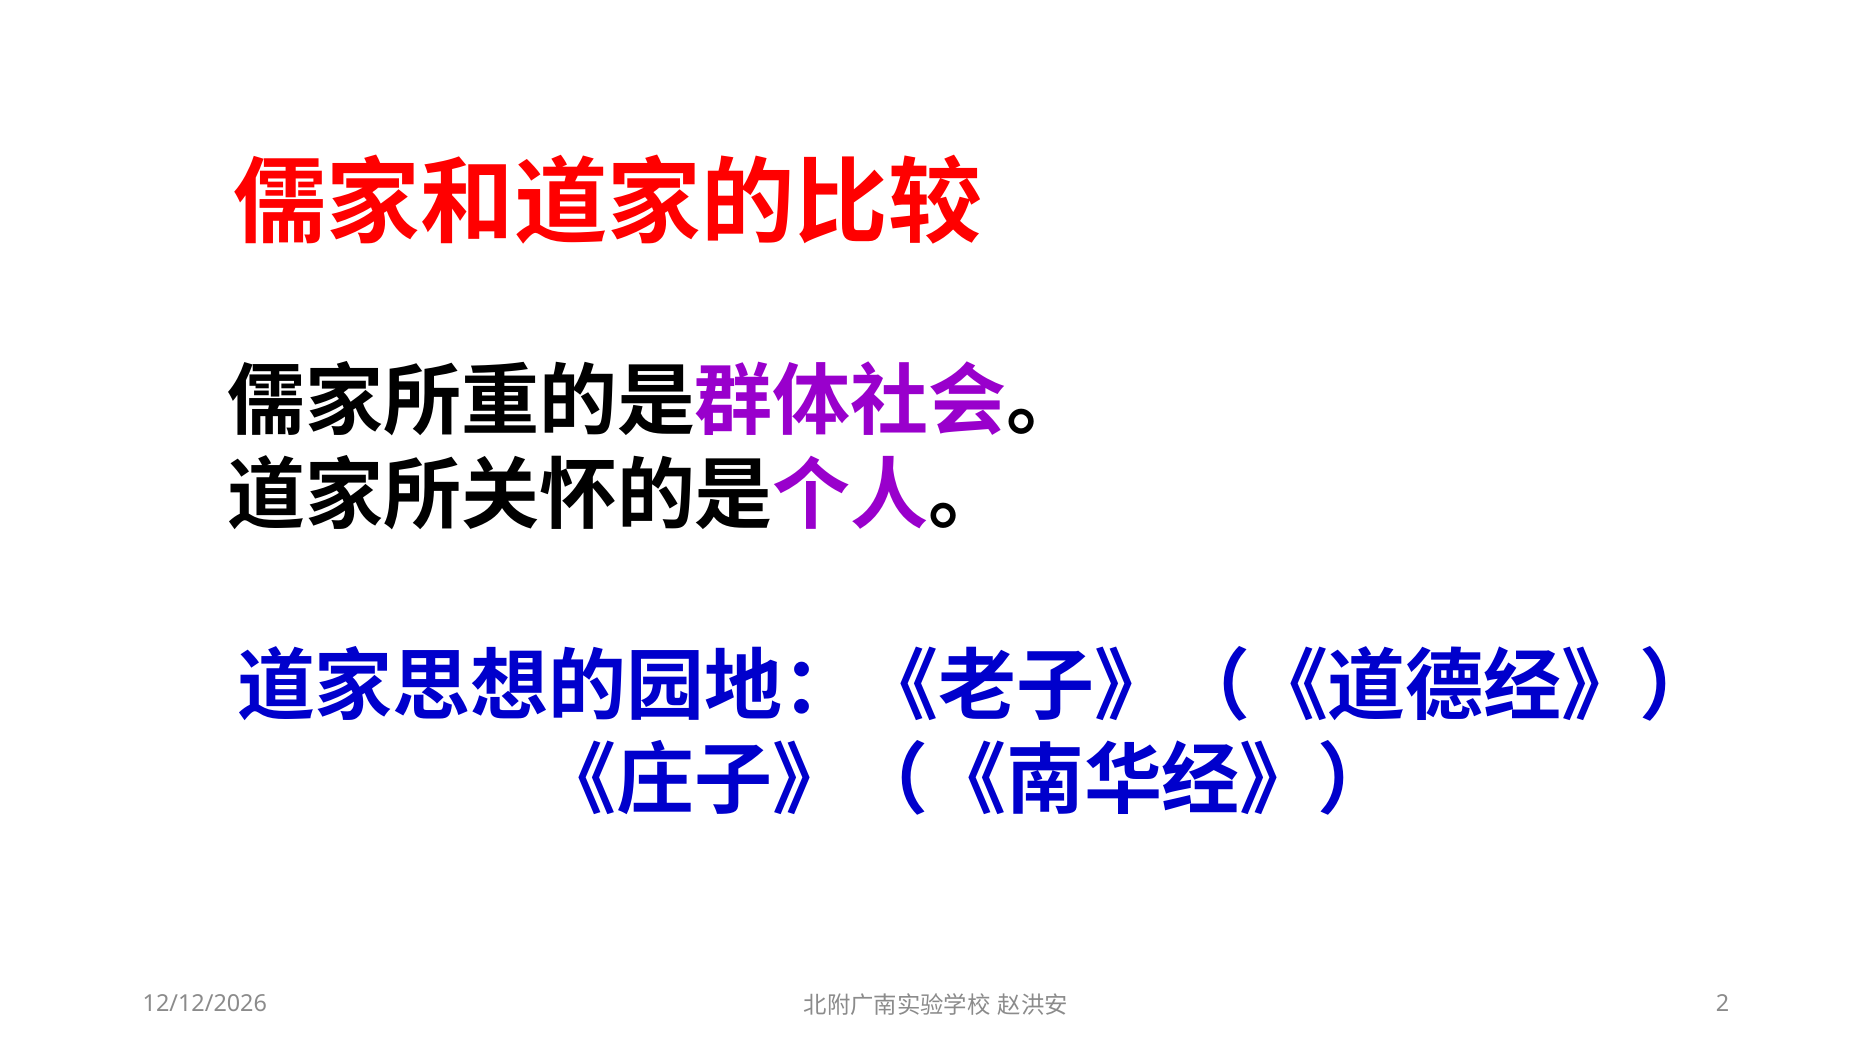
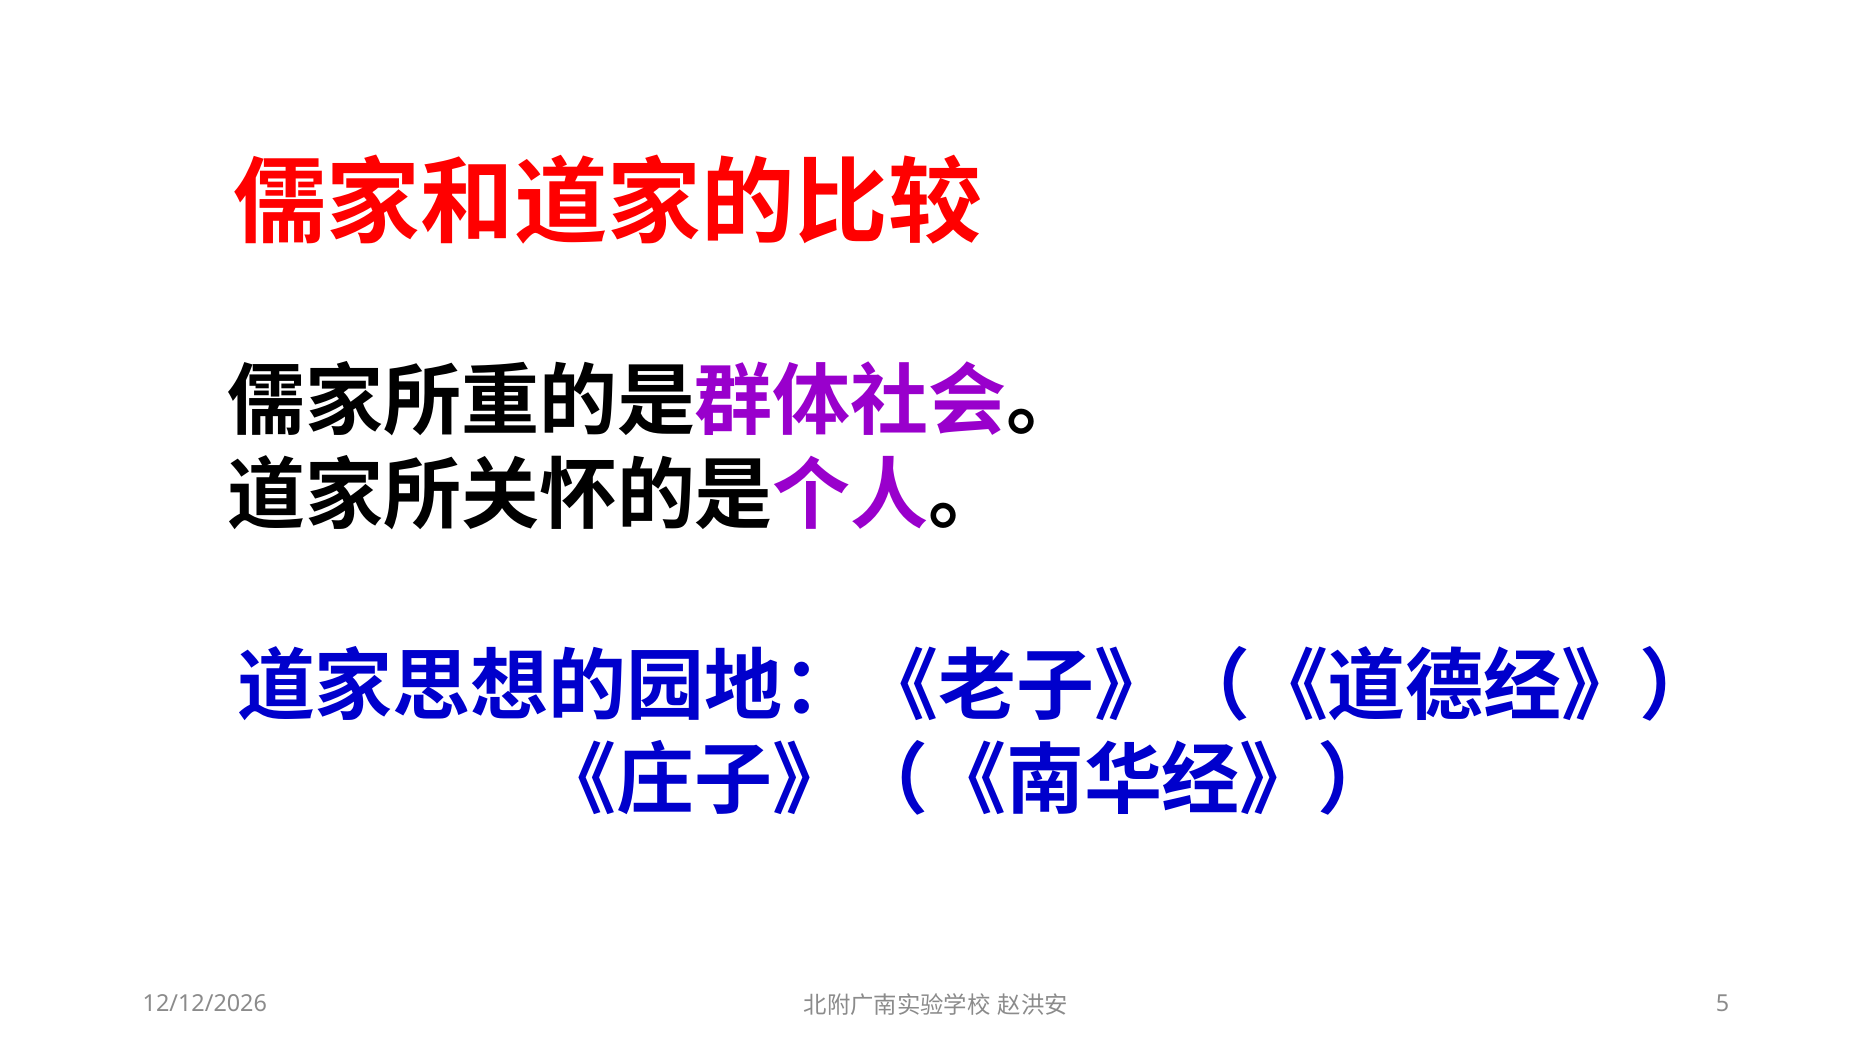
2: 2 -> 5 (1723, 1004)
